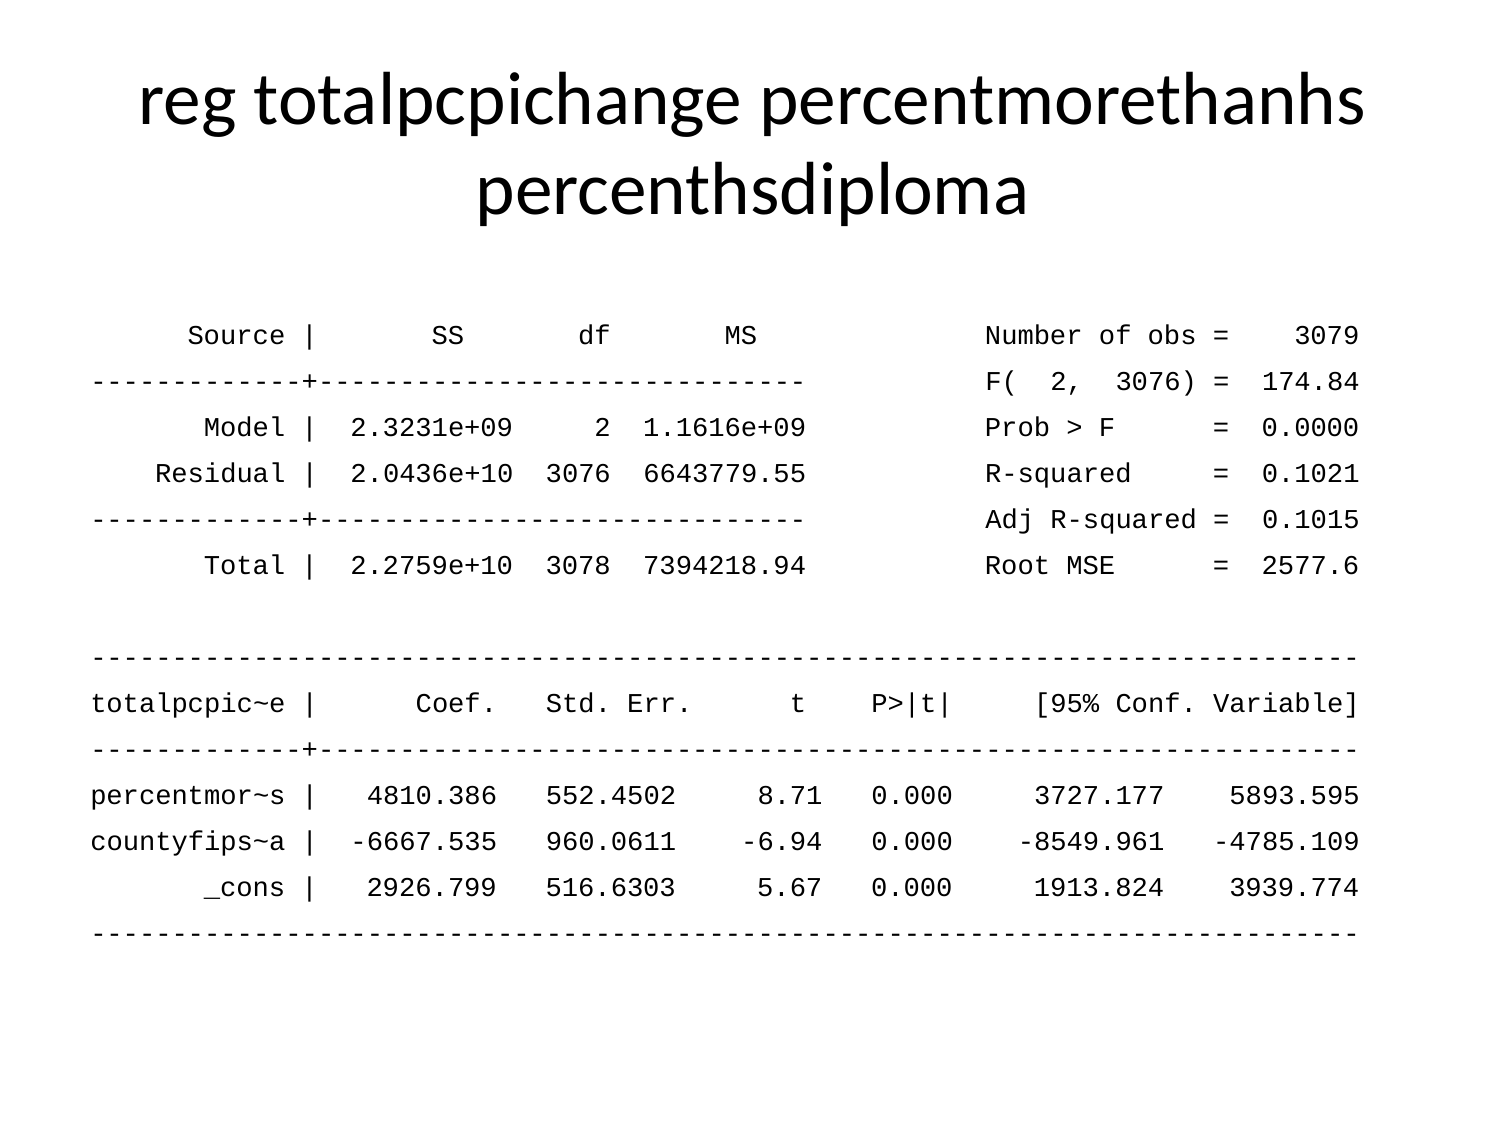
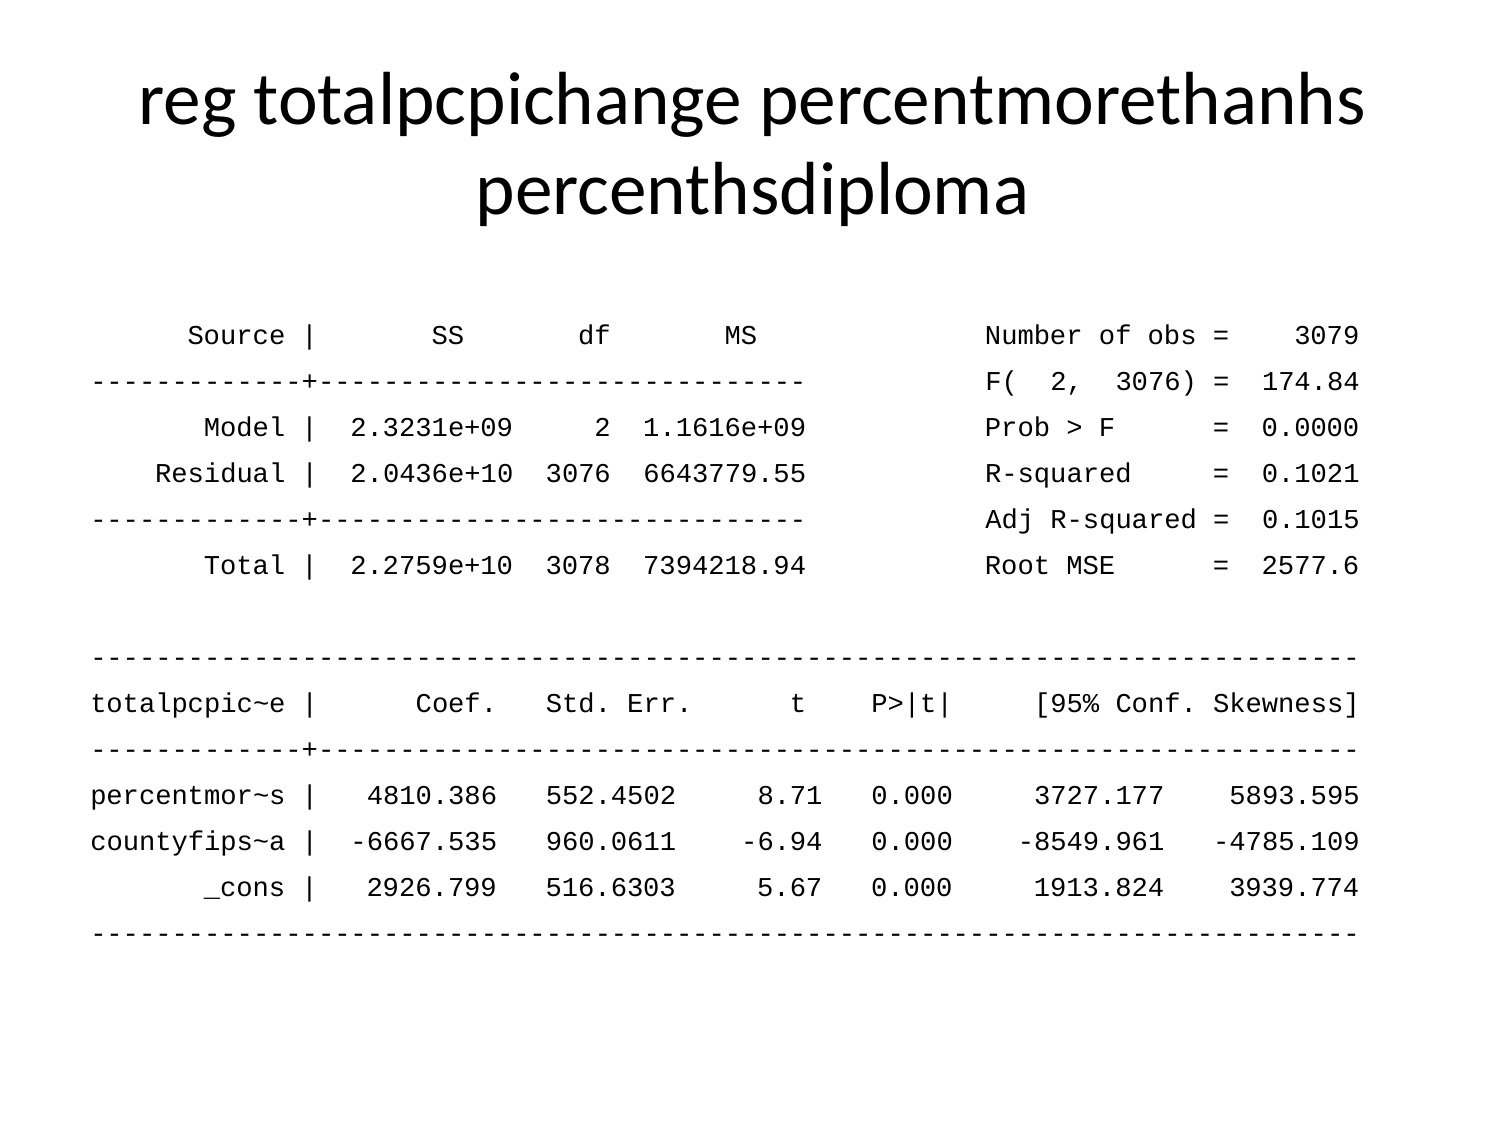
Variable: Variable -> Skewness (1286, 703)
